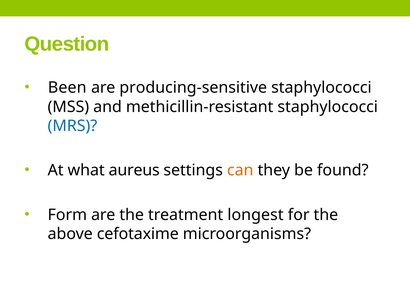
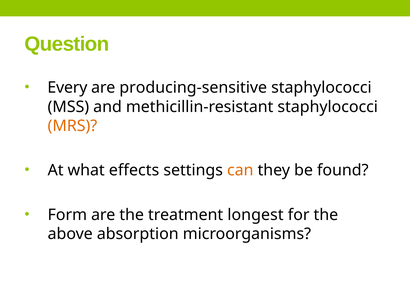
Been: Been -> Every (67, 88)
MRS colour: blue -> orange (72, 126)
aureus: aureus -> effects (134, 171)
cefotaxime: cefotaxime -> absorption (138, 234)
